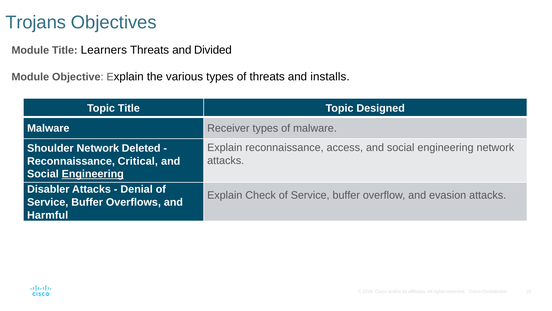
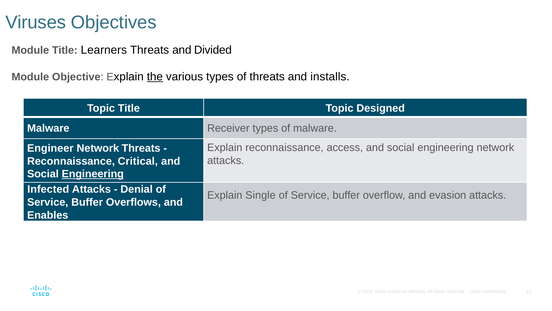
Trojans: Trojans -> Viruses (36, 22)
the underline: none -> present (155, 77)
Shoulder: Shoulder -> Engineer (50, 148)
Network Deleted: Deleted -> Threats (141, 148)
Disabler: Disabler -> Infected (48, 189)
Check: Check -> Single (261, 195)
Harmful: Harmful -> Enables (48, 215)
